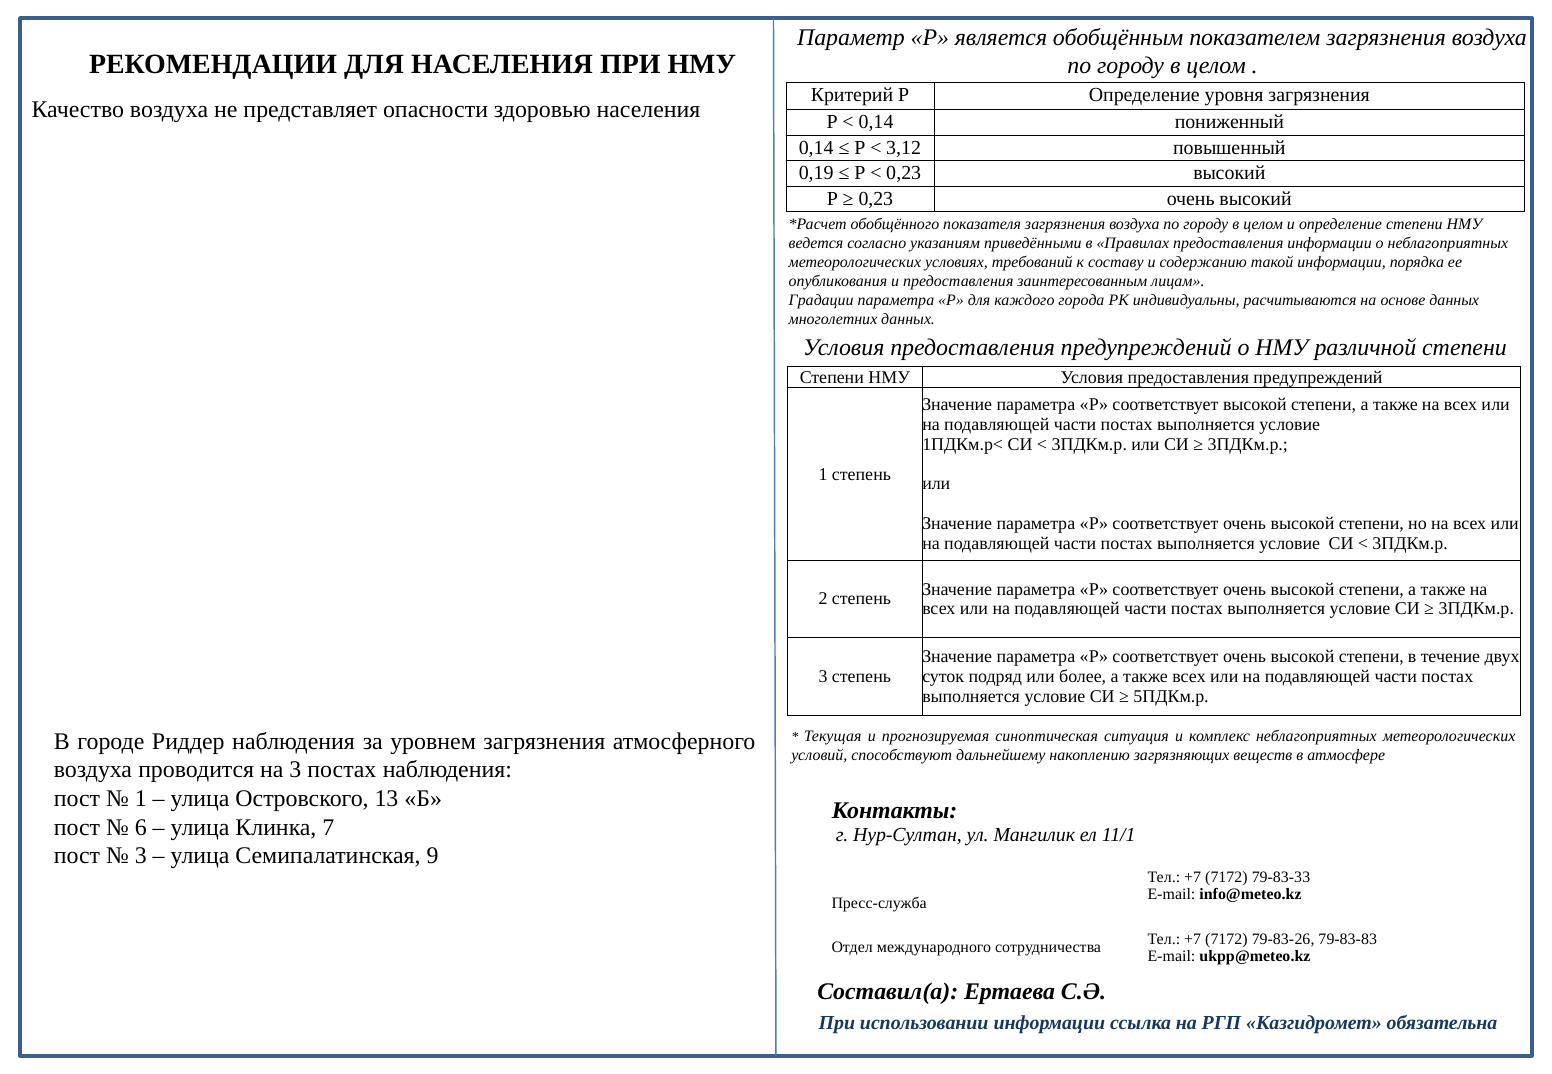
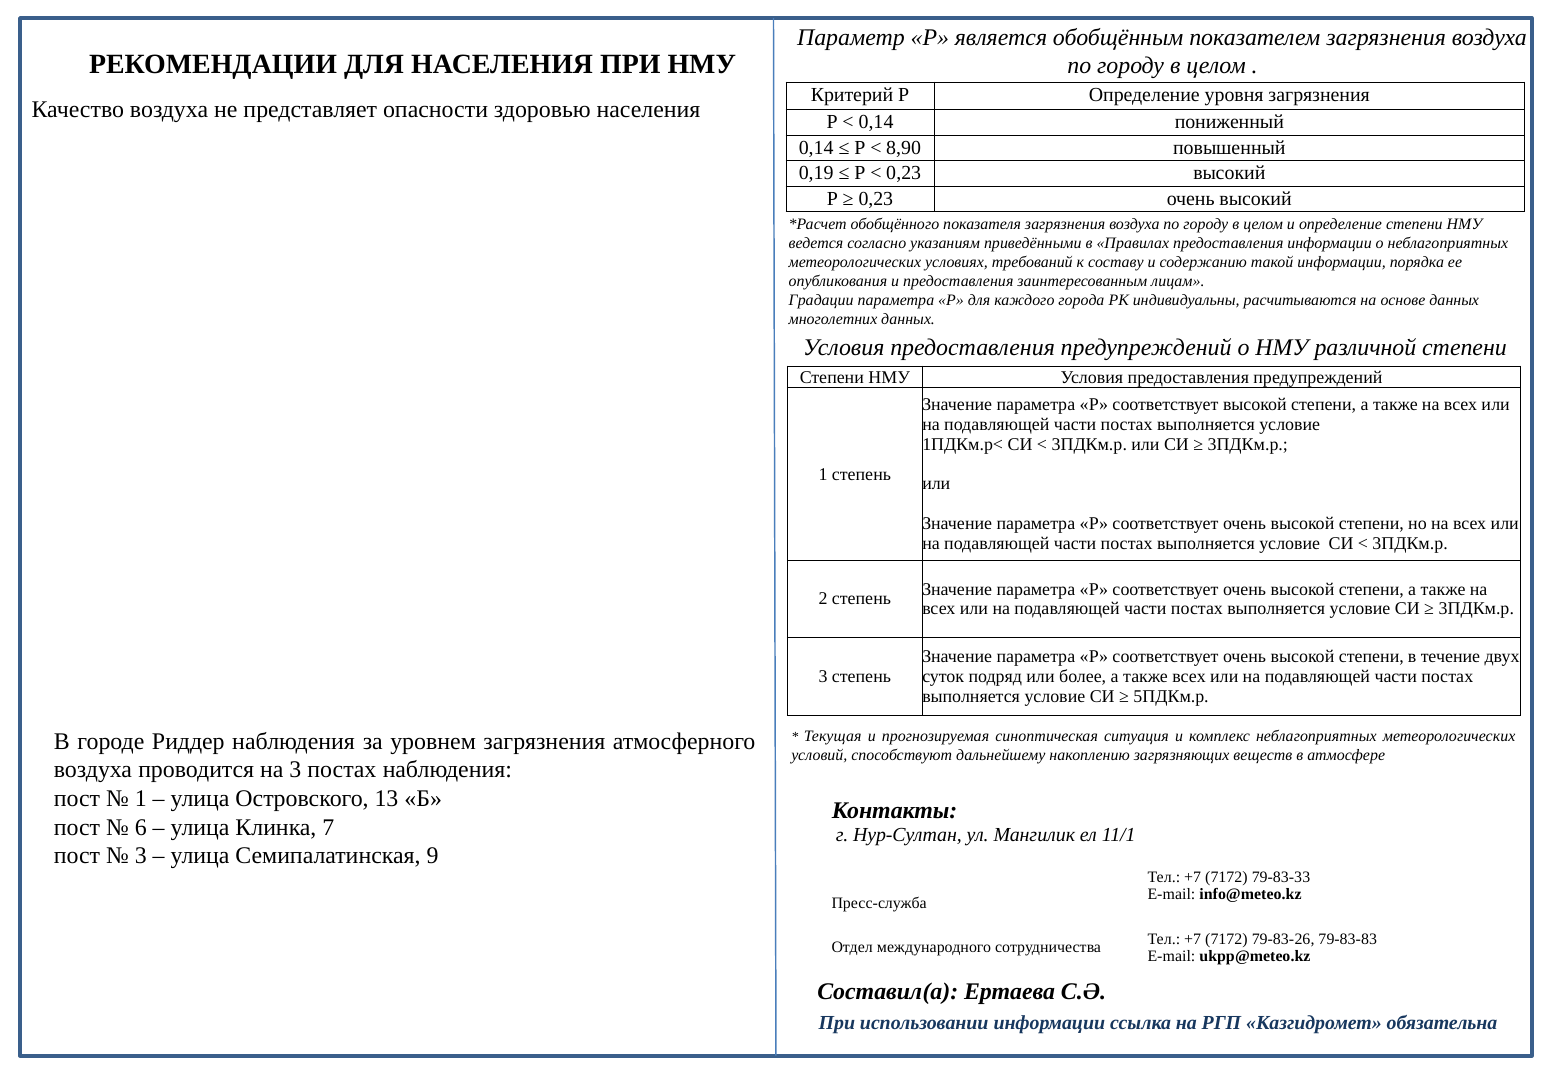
3,12: 3,12 -> 8,90 (904, 148)
